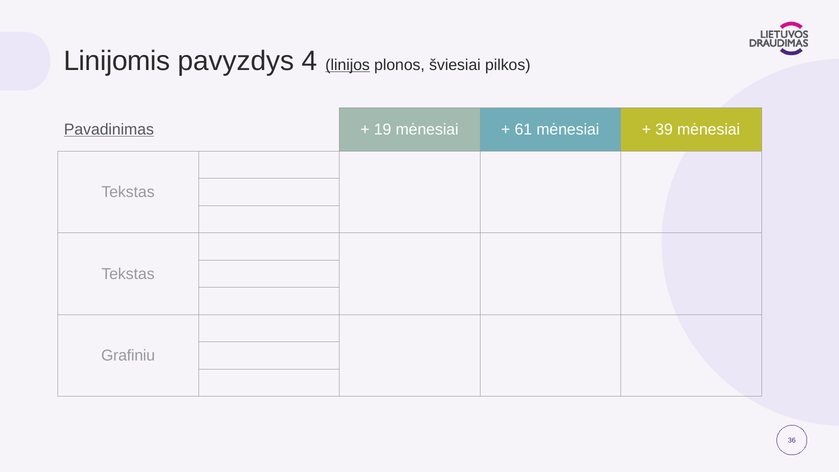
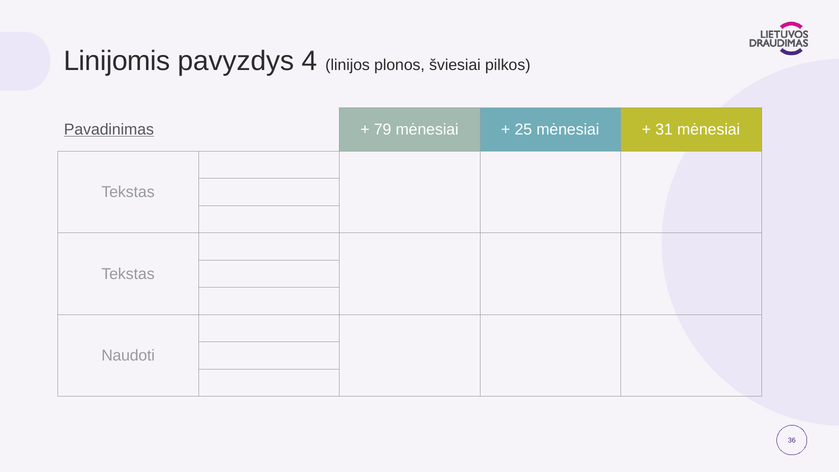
linijos underline: present -> none (348, 65)
19: 19 -> 79 (383, 129)
61: 61 -> 25 (523, 129)
39: 39 -> 31 (664, 129)
Grafiniu: Grafiniu -> Naudoti (128, 356)
